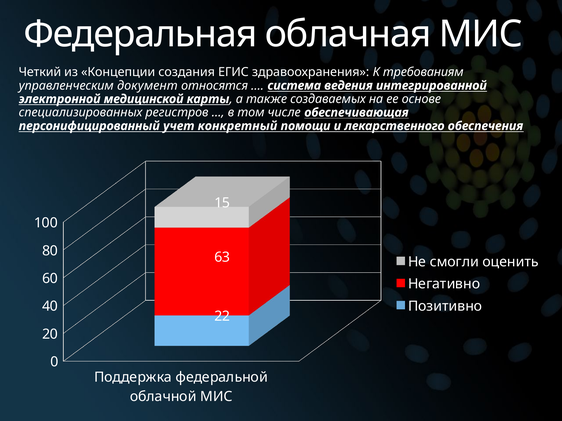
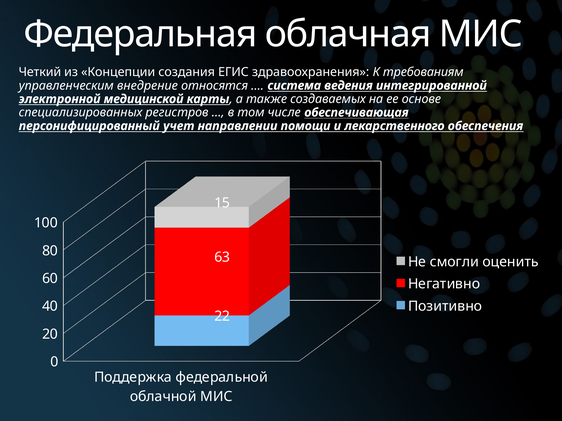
документ: документ -> внедрение (147, 86)
конкретный: конкретный -> направлении (238, 126)
